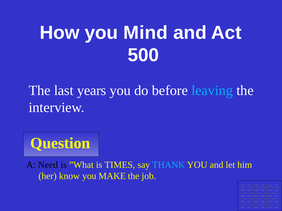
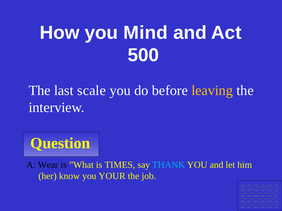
years: years -> scale (92, 91)
leaving colour: light blue -> yellow (212, 91)
Need: Need -> Wear (48, 165)
MAKE: MAKE -> YOUR (112, 176)
